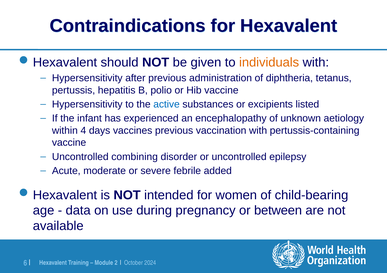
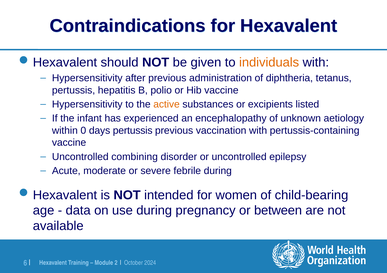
active colour: blue -> orange (167, 105)
4: 4 -> 0 (83, 131)
days vaccines: vaccines -> pertussis (133, 131)
febrile added: added -> during (218, 171)
